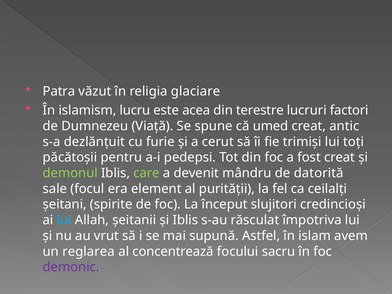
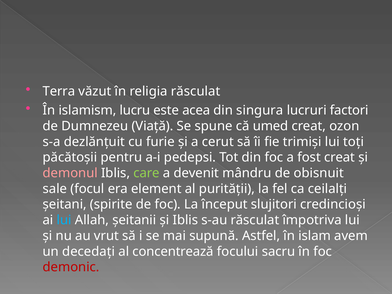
Patra: Patra -> Terra (59, 91)
religia glaciare: glaciare -> răsculat (196, 91)
terestre: terestre -> singura (260, 110)
antic: antic -> ozon (344, 126)
demonul colour: light green -> pink (70, 173)
datorită: datorită -> obisnuit (319, 173)
reglarea: reglarea -> decedați (89, 251)
demonic colour: purple -> red (71, 267)
